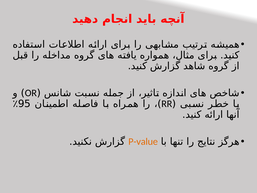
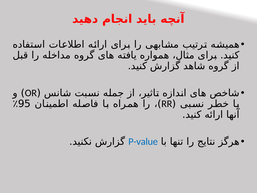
P-value colour: orange -> blue (143, 141)
